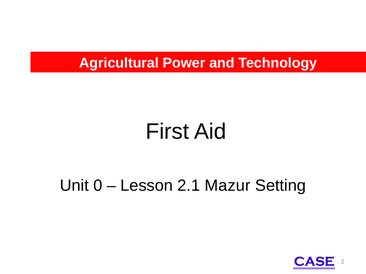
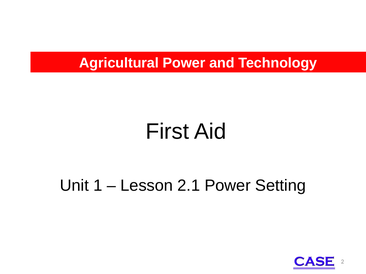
0: 0 -> 1 (98, 186)
2.1 Mazur: Mazur -> Power (228, 186)
